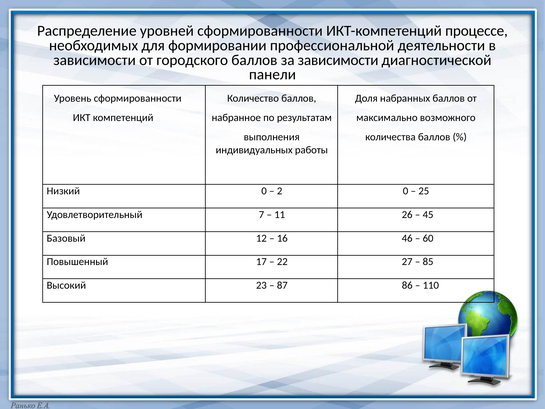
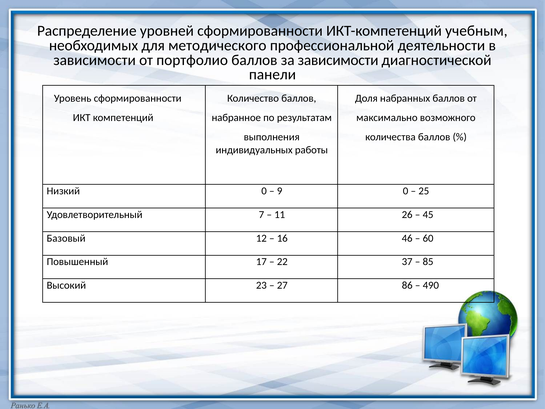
процессе: процессе -> учебным (476, 31)
формировании: формировании -> методического (217, 45)
городского: городского -> портфолио (192, 60)
2: 2 -> 9 (280, 191)
27: 27 -> 37 (407, 262)
87: 87 -> 27 (282, 285)
110: 110 -> 490 (431, 285)
